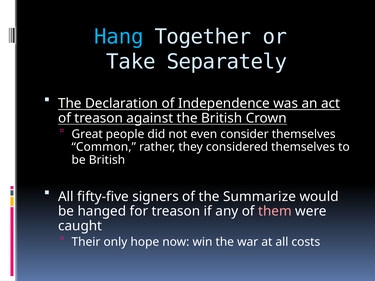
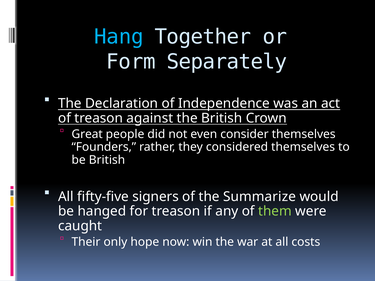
Take: Take -> Form (131, 62)
Common: Common -> Founders (104, 147)
them colour: pink -> light green (275, 211)
